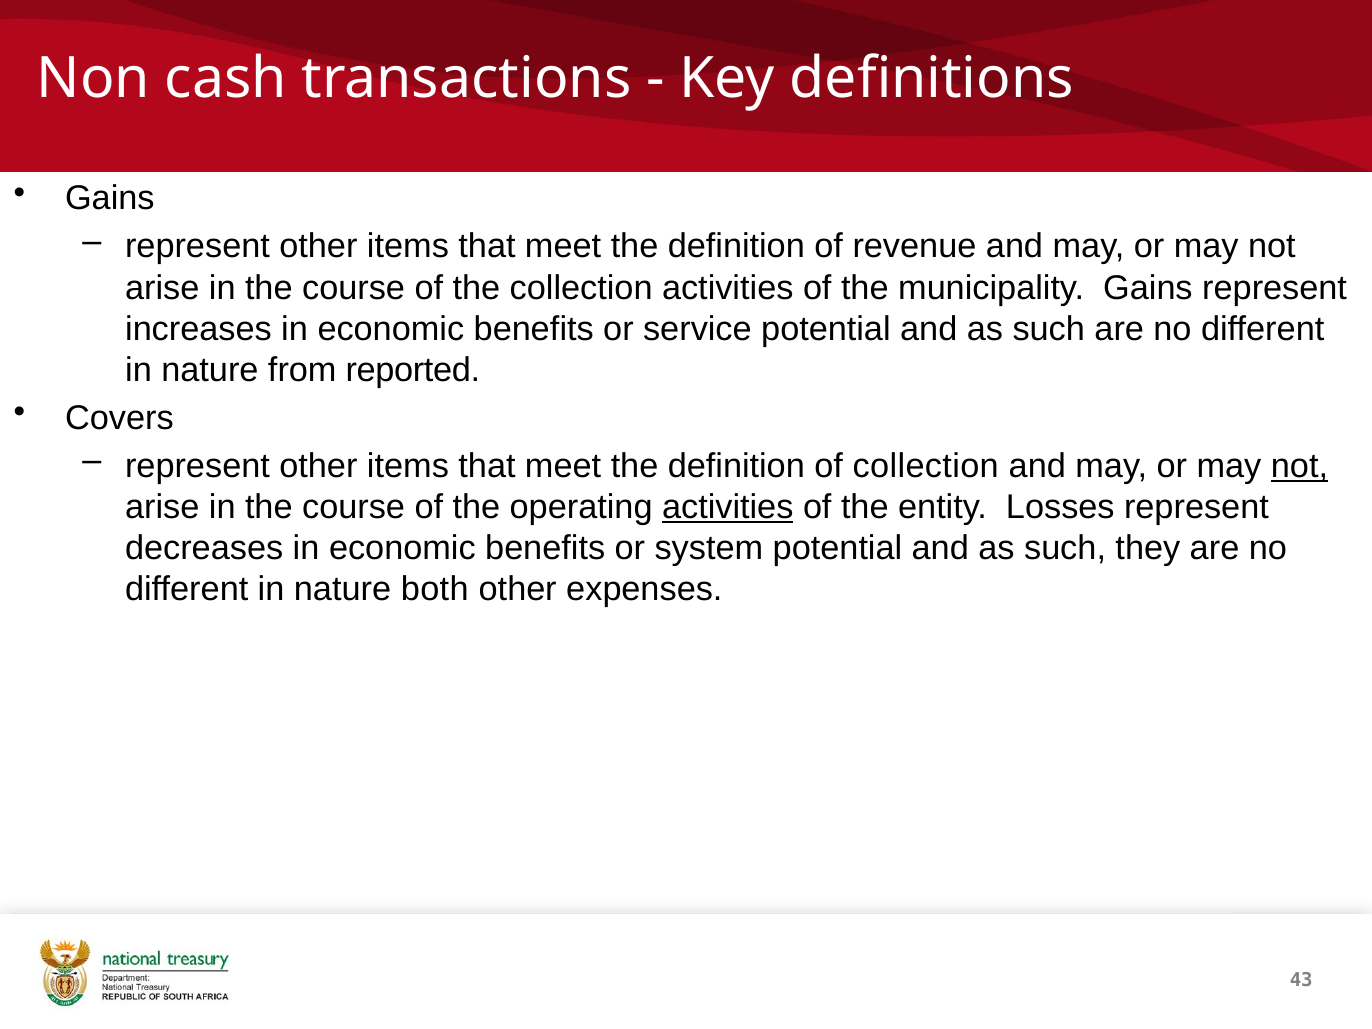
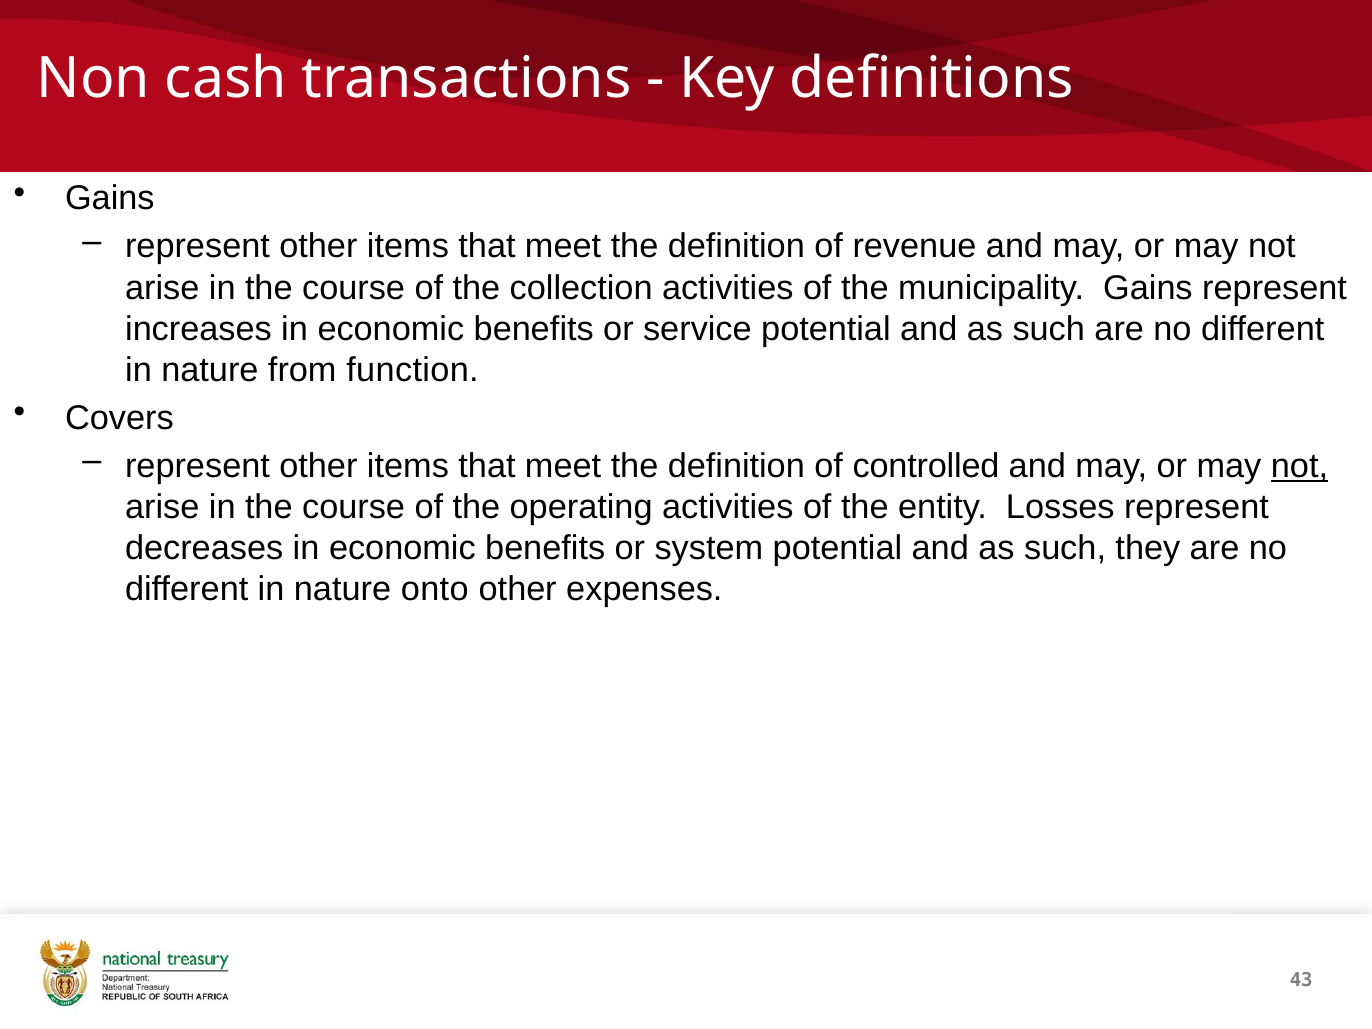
reported: reported -> function (413, 370)
of collection: collection -> controlled (926, 466)
activities underline: present -> none (728, 507)
both: both -> onto (435, 590)
